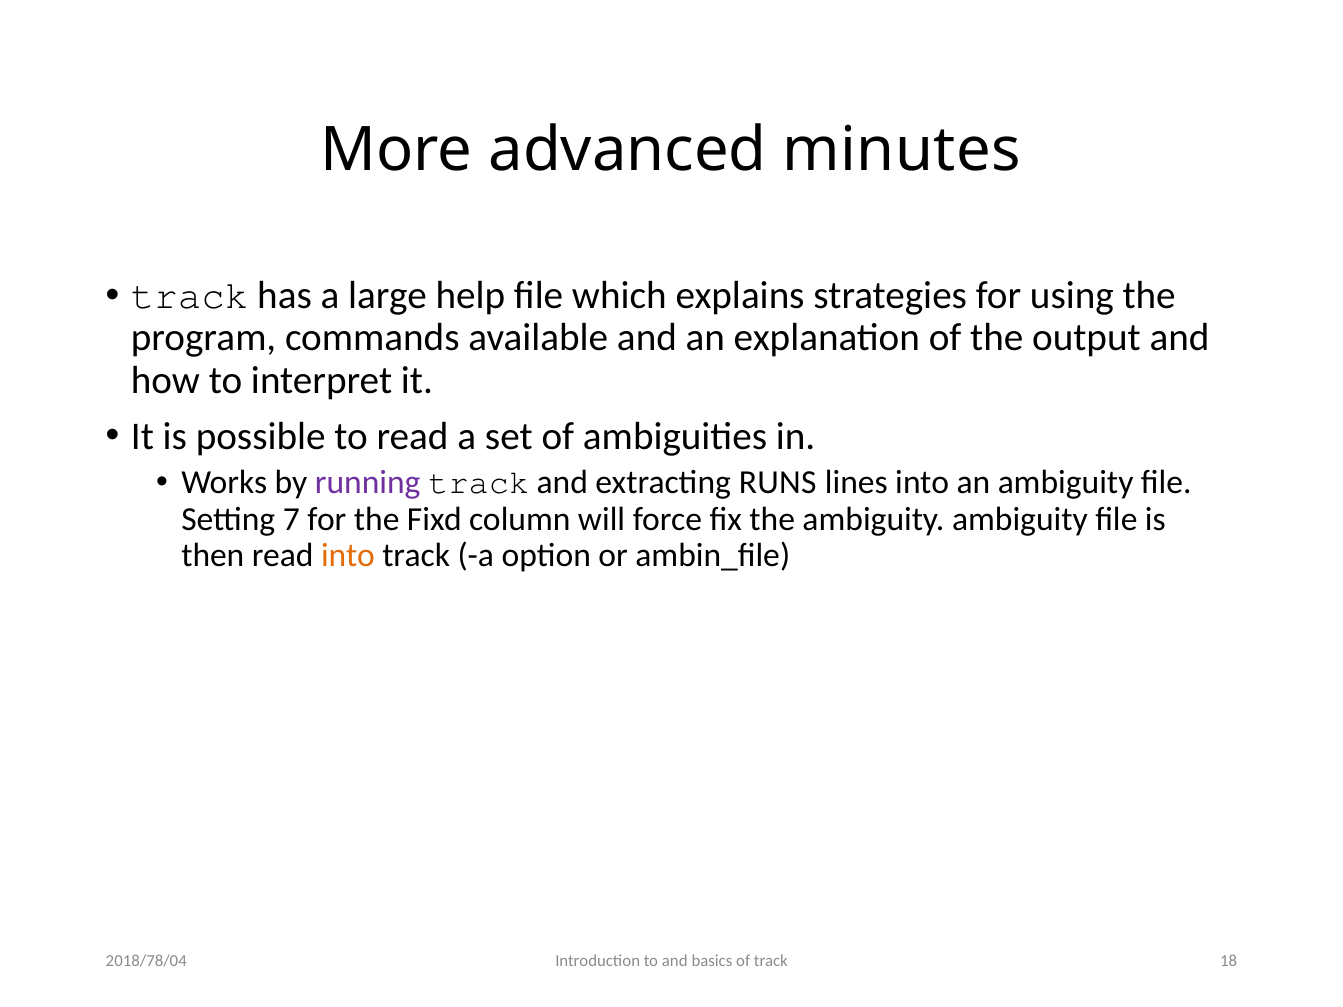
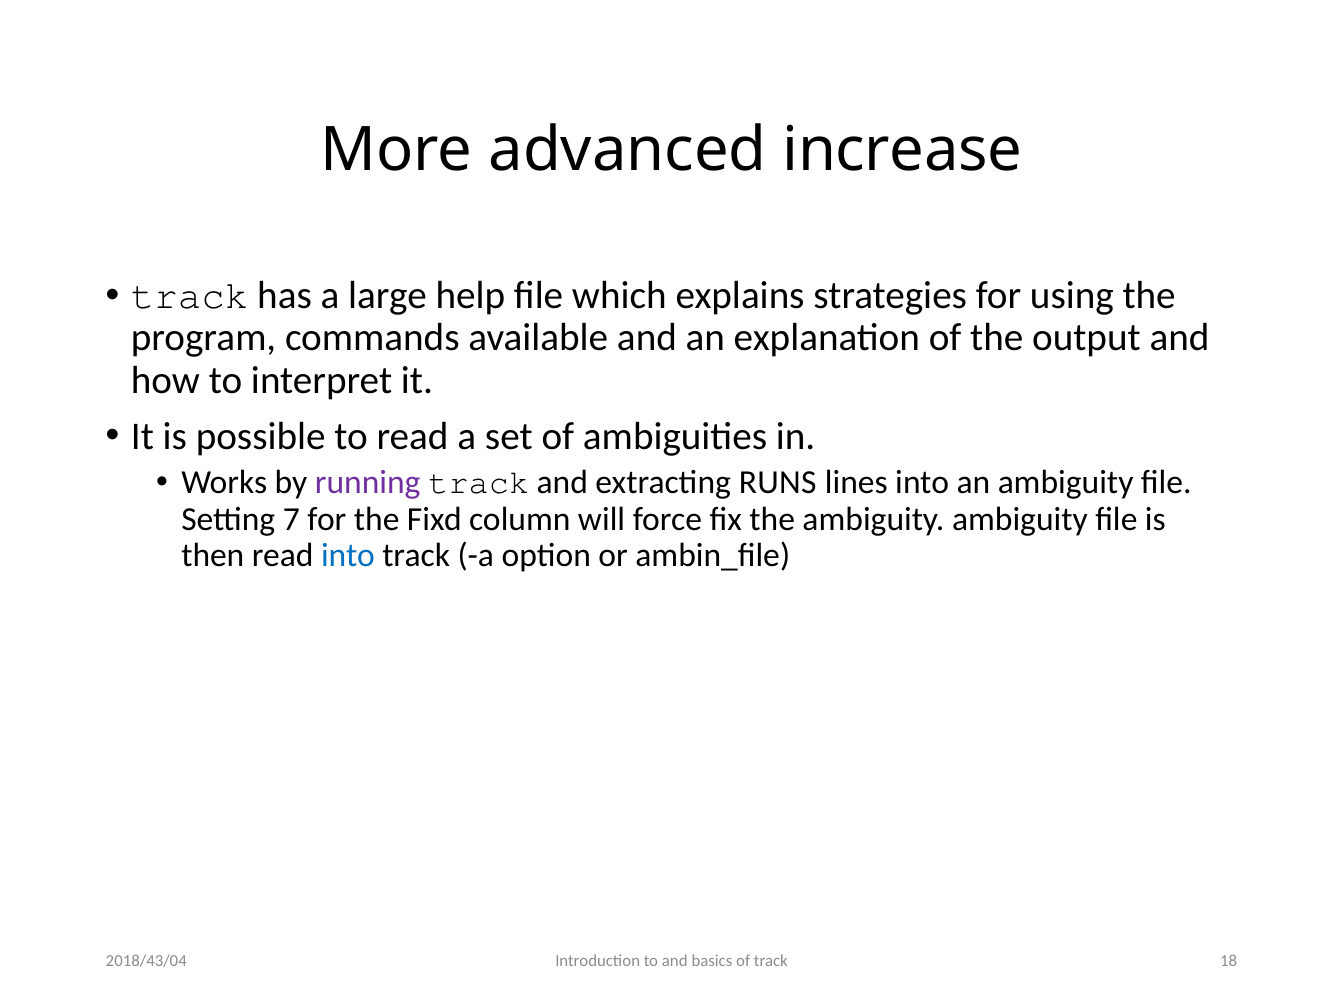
minutes: minutes -> increase (902, 151)
into colour: orange -> blue (348, 556)
2018/78/04: 2018/78/04 -> 2018/43/04 (146, 962)
